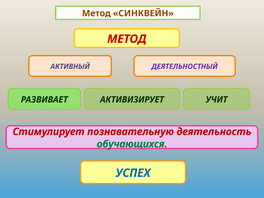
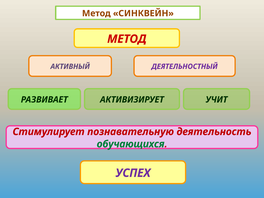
УСПЕХ colour: blue -> purple (133, 173)
